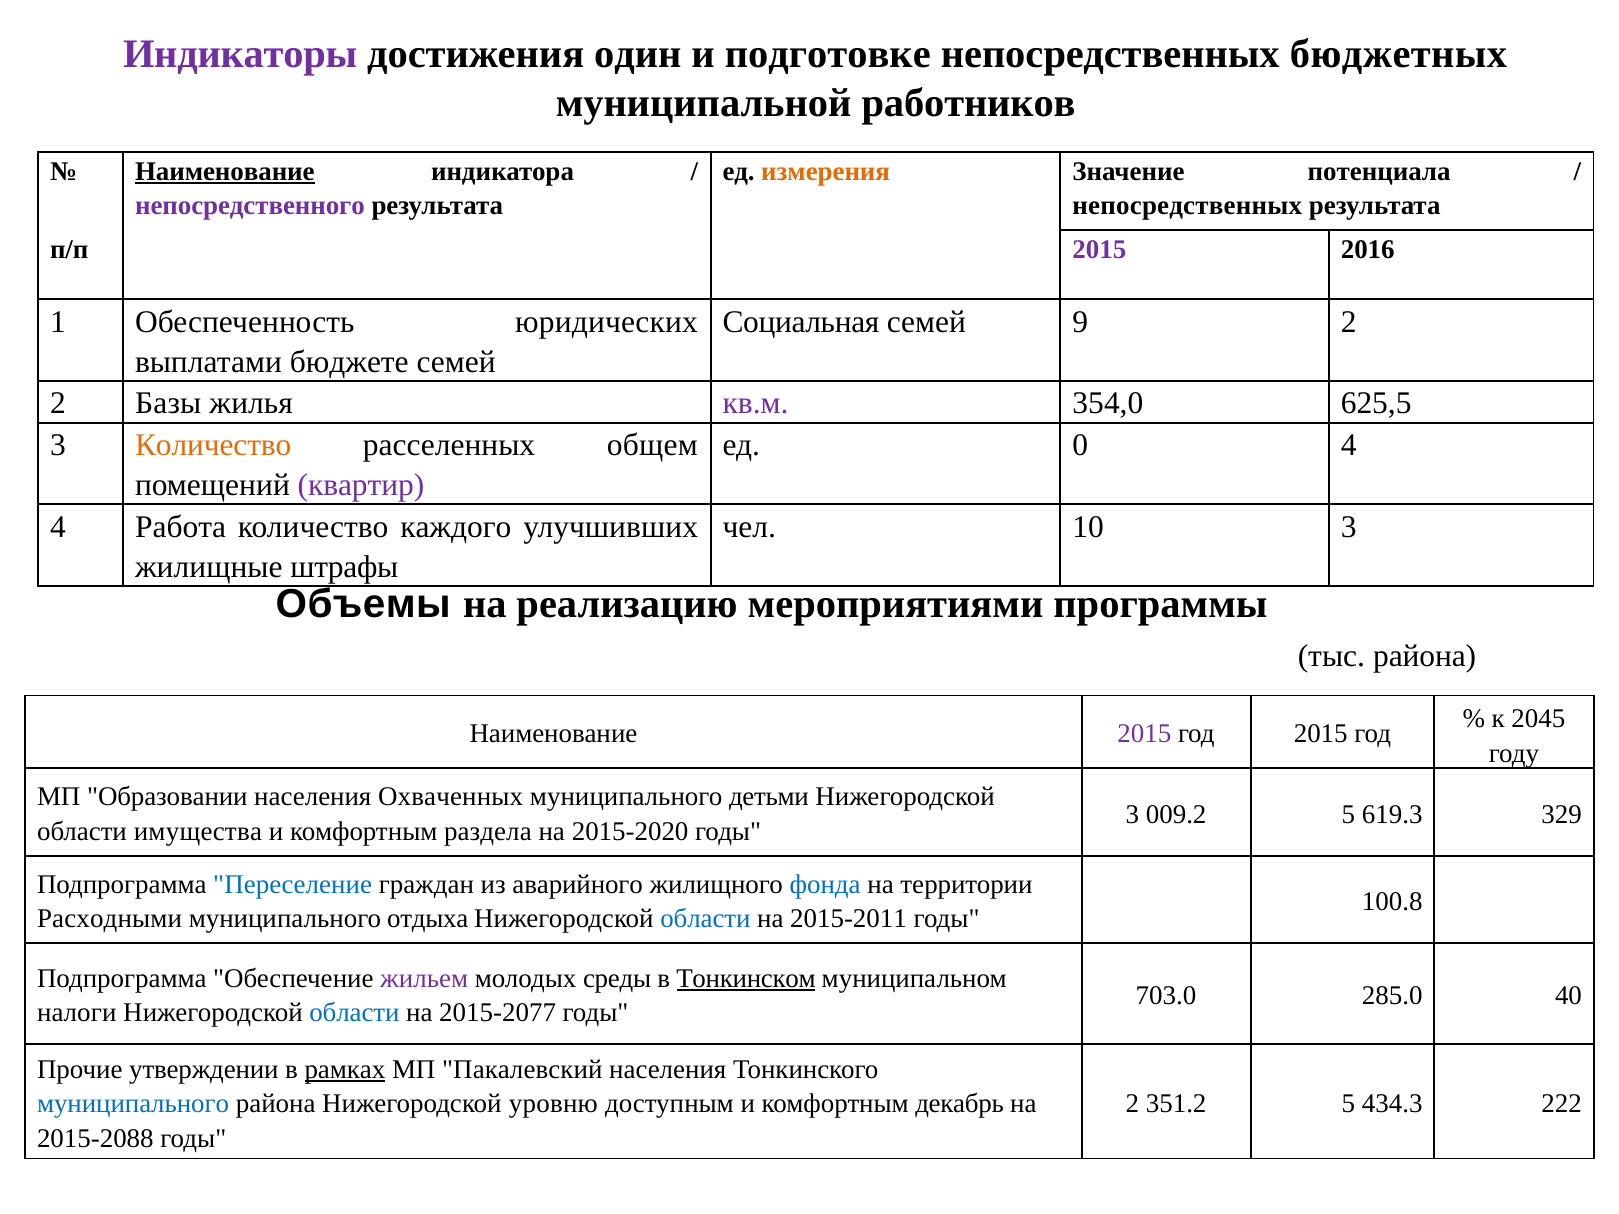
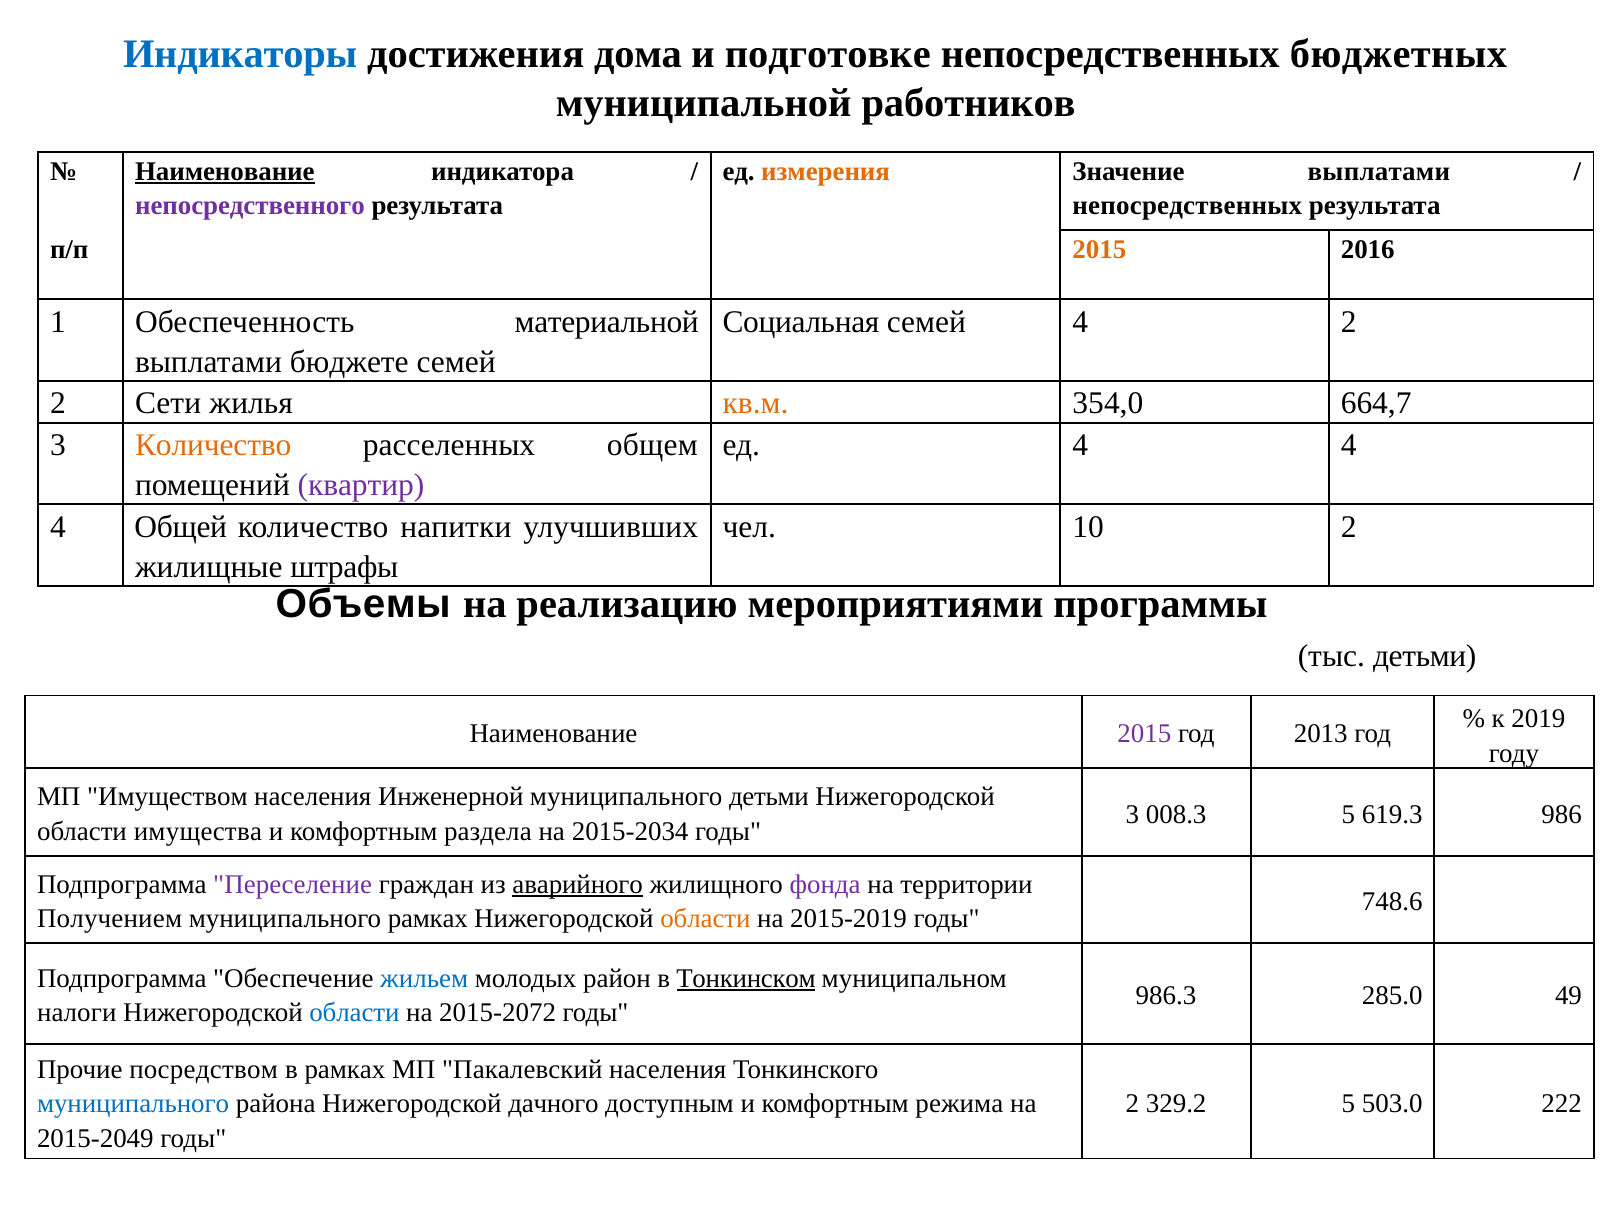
Индикаторы colour: purple -> blue (240, 54)
один: один -> дома (638, 54)
Значение потенциала: потенциала -> выплатами (1379, 171)
2015 colour: purple -> orange (1099, 250)
юридических: юридических -> материальной (607, 322)
семей 9: 9 -> 4 (1080, 322)
Базы: Базы -> Сети (168, 404)
кв.м colour: purple -> orange (756, 404)
625,5: 625,5 -> 664,7 (1376, 404)
ед 0: 0 -> 4 (1080, 446)
Работа: Работа -> Общей (181, 527)
каждого: каждого -> напитки (456, 527)
10 3: 3 -> 2 (1349, 527)
тыс района: района -> детьми (1425, 656)
2045: 2045 -> 2019 (1538, 719)
год 2015: 2015 -> 2013 (1321, 734)
Образовании: Образовании -> Имуществом (167, 797)
Охваченных: Охваченных -> Инженерной (451, 797)
009.2: 009.2 -> 008.3 (1176, 814)
329: 329 -> 986 (1562, 814)
2015-2020: 2015-2020 -> 2015-2034 (630, 832)
Переселение colour: blue -> purple (293, 884)
аварийного underline: none -> present (578, 884)
фонда colour: blue -> purple (825, 884)
100.8: 100.8 -> 748.6 (1392, 902)
Расходными: Расходными -> Получением (110, 919)
муниципального отдыха: отдыха -> рамках (428, 919)
области colour: blue -> orange (705, 919)
2015-2011: 2015-2011 -> 2015-2019 (849, 919)
жильем colour: purple -> blue (424, 979)
среды: среды -> район (617, 979)
703.0: 703.0 -> 986.3 (1166, 996)
40: 40 -> 49 (1568, 996)
2015-2077: 2015-2077 -> 2015-2072 (498, 1013)
утверждении: утверждении -> посредством (204, 1070)
рамках underline: present -> none (345, 1070)
уровню: уровню -> дачного (554, 1104)
декабрь: декабрь -> режима (959, 1104)
351.2: 351.2 -> 329.2 (1176, 1104)
434.3: 434.3 -> 503.0 (1392, 1104)
2015-2088: 2015-2088 -> 2015-2049 (95, 1138)
